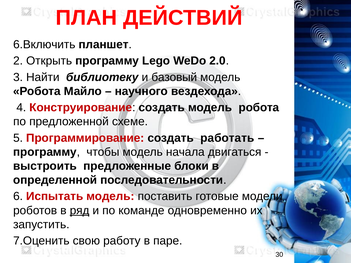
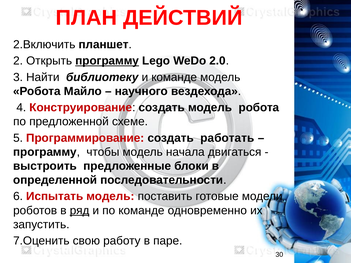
6.Включить: 6.Включить -> 2.Включить (44, 44)
программу underline: none -> present (107, 61)
и базовый: базовый -> команде (174, 77)
